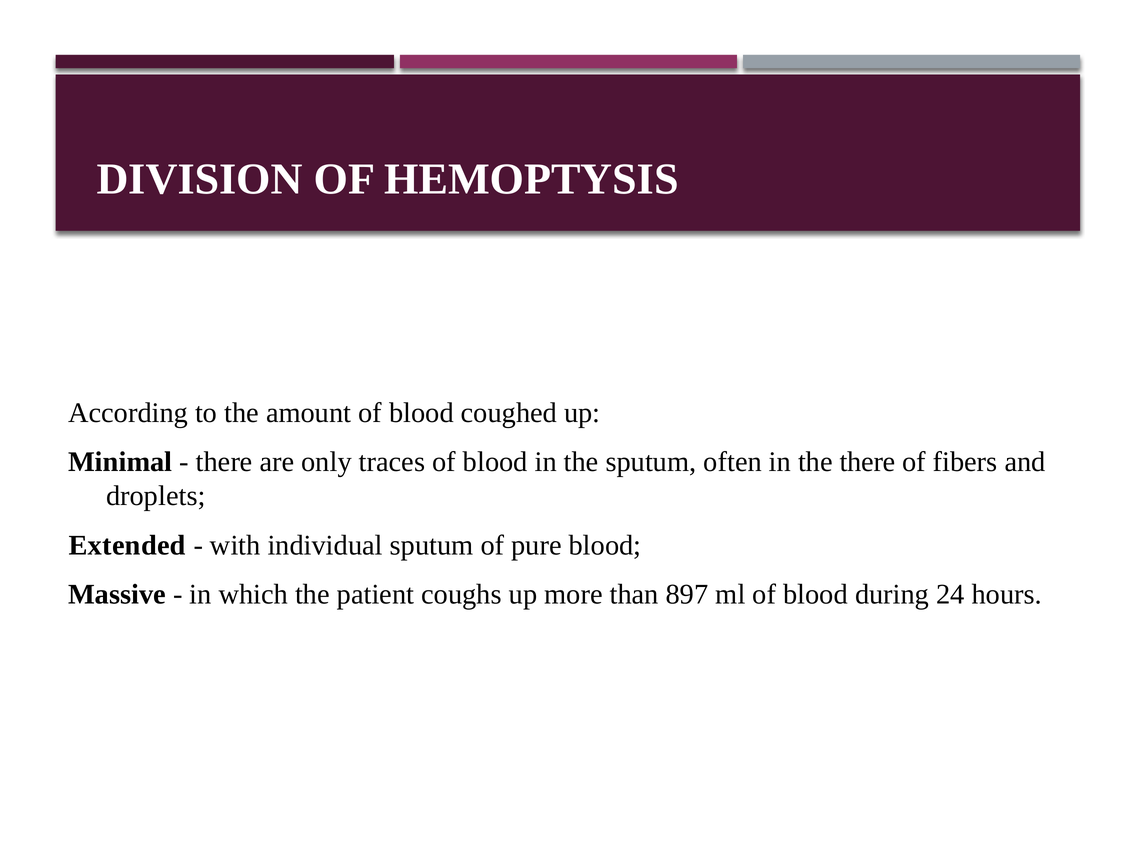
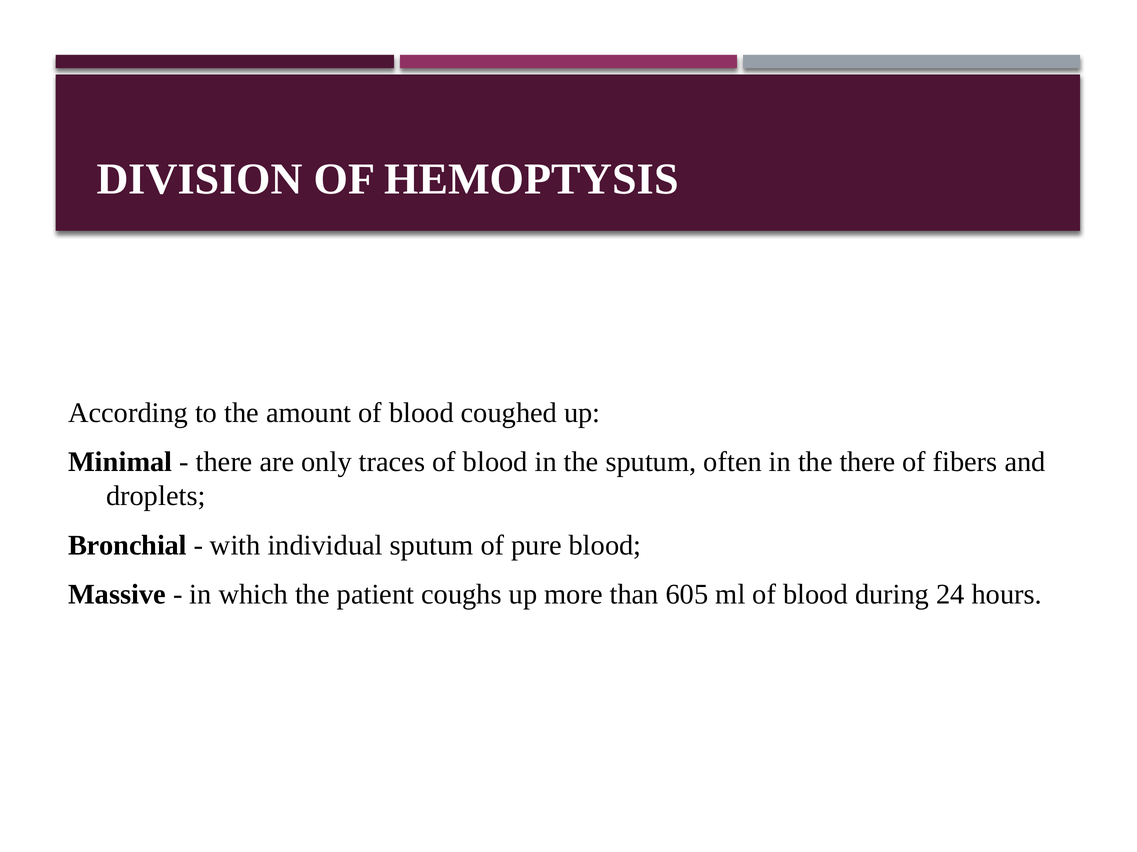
Extended: Extended -> Bronchial (127, 546)
897: 897 -> 605 (687, 595)
